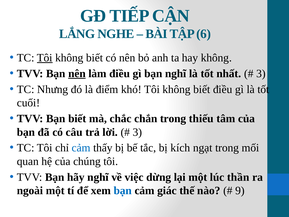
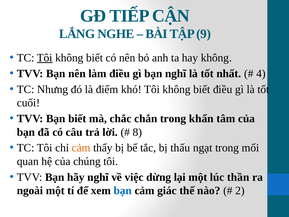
6: 6 -> 9 (204, 34)
nên underline: present -> none (77, 73)
3: 3 -> 4 (261, 73)
thiếu: thiếu -> khẩn (201, 118)
3: 3 -> 8 (137, 132)
cảm colour: blue -> orange (81, 148)
kích: kích -> thấu (180, 148)
9: 9 -> 2 (240, 190)
